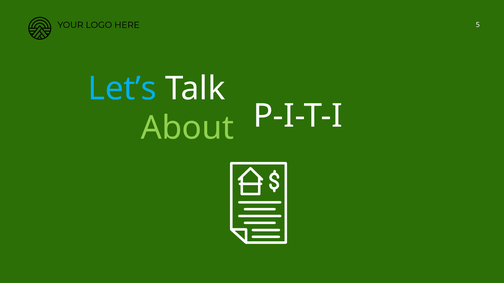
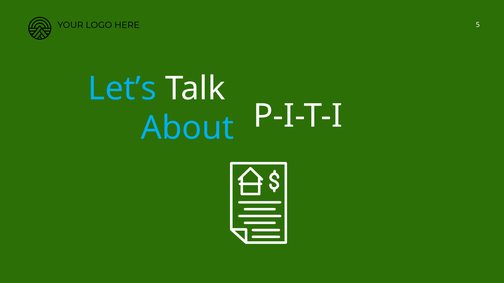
About colour: light green -> light blue (187, 128)
